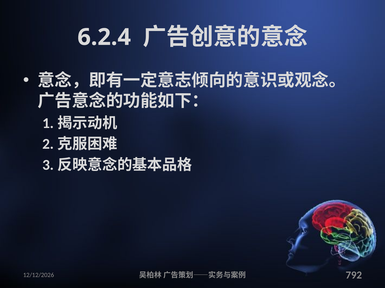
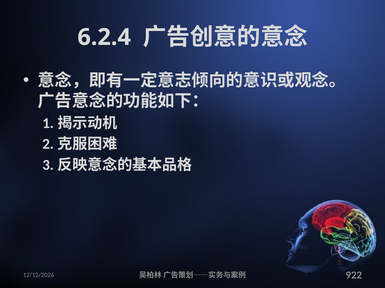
792: 792 -> 922 (354, 276)
